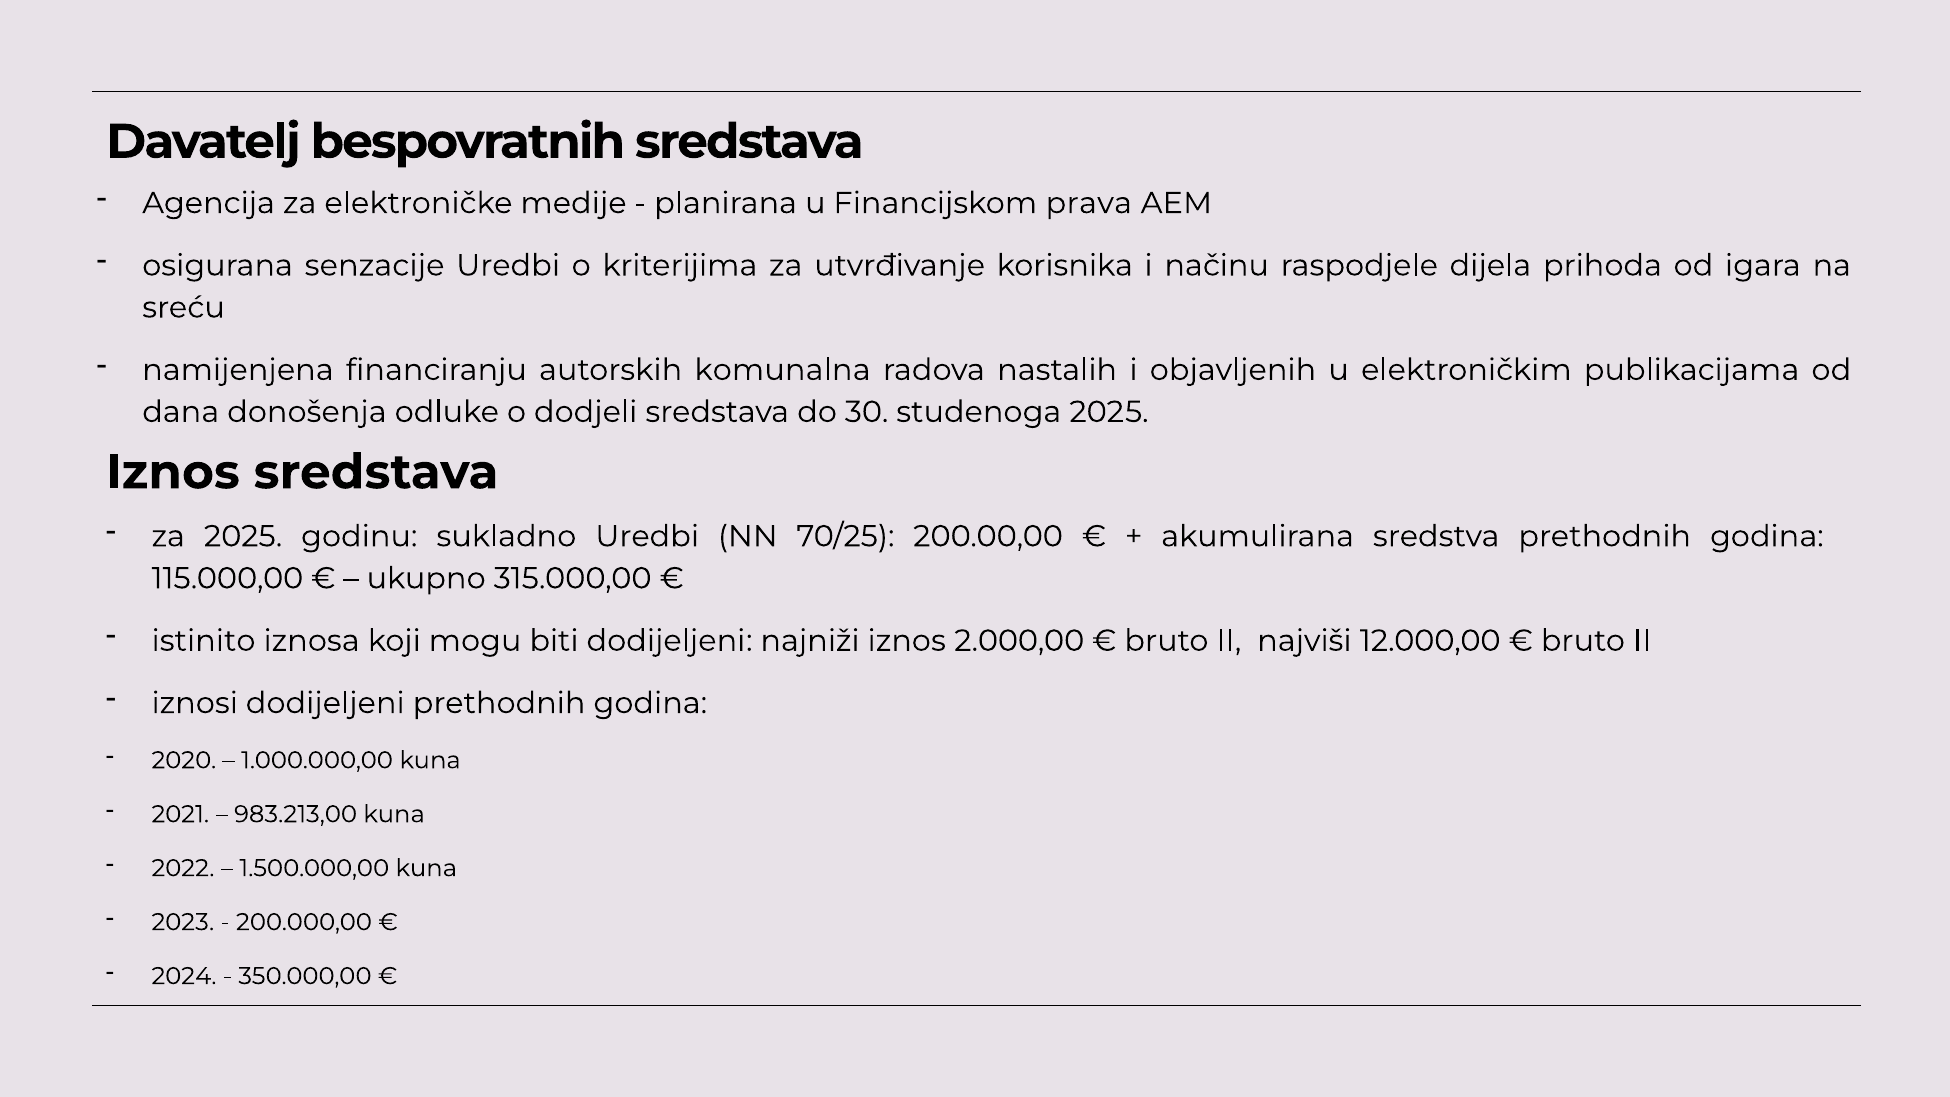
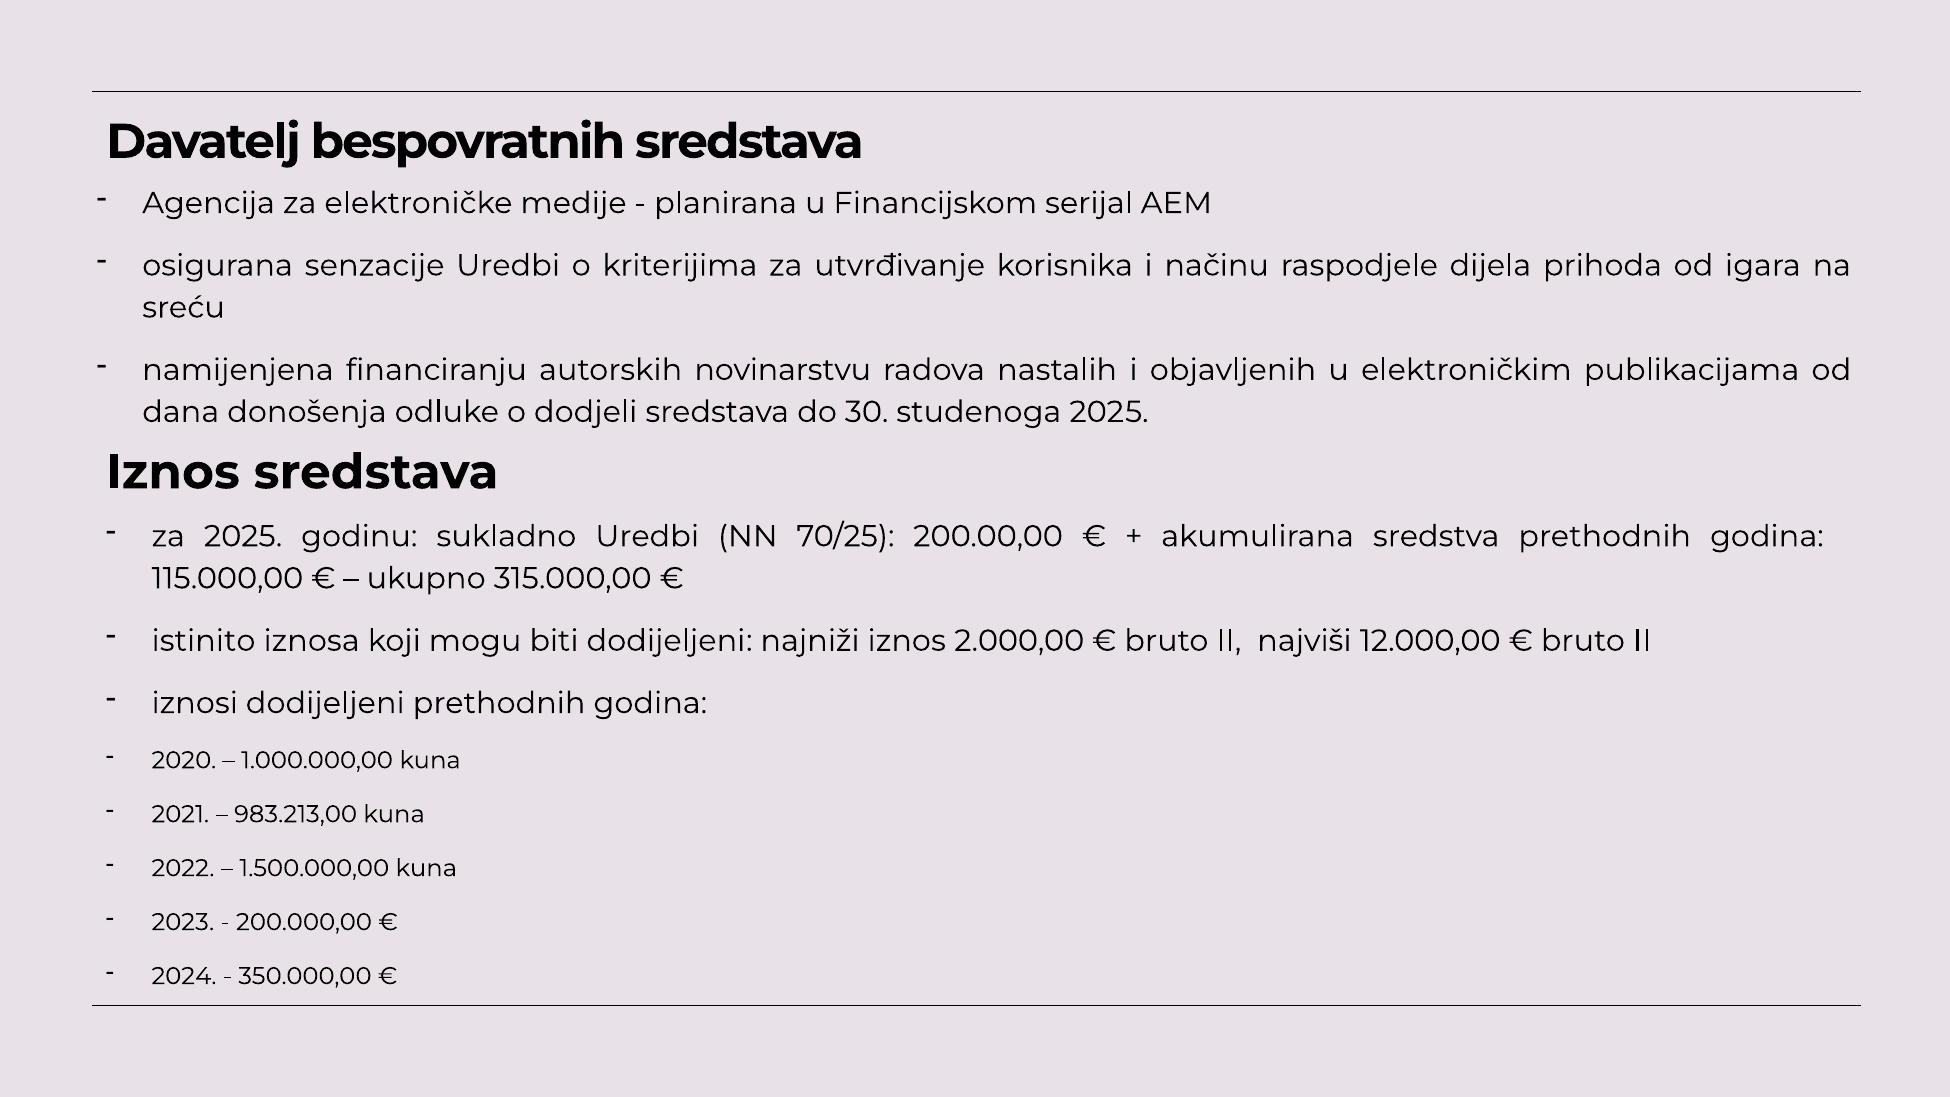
prava: prava -> serijal (1089, 203)
komunalna: komunalna -> novinarstvu (783, 370)
